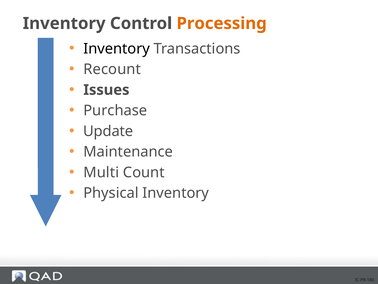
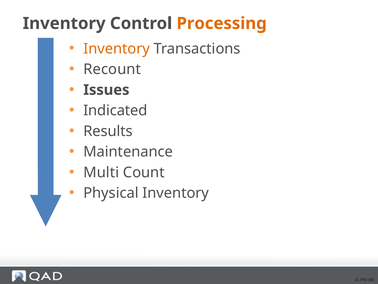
Inventory colour: black -> orange (117, 49)
Purchase: Purchase -> Indicated (115, 110)
Update: Update -> Results (108, 131)
